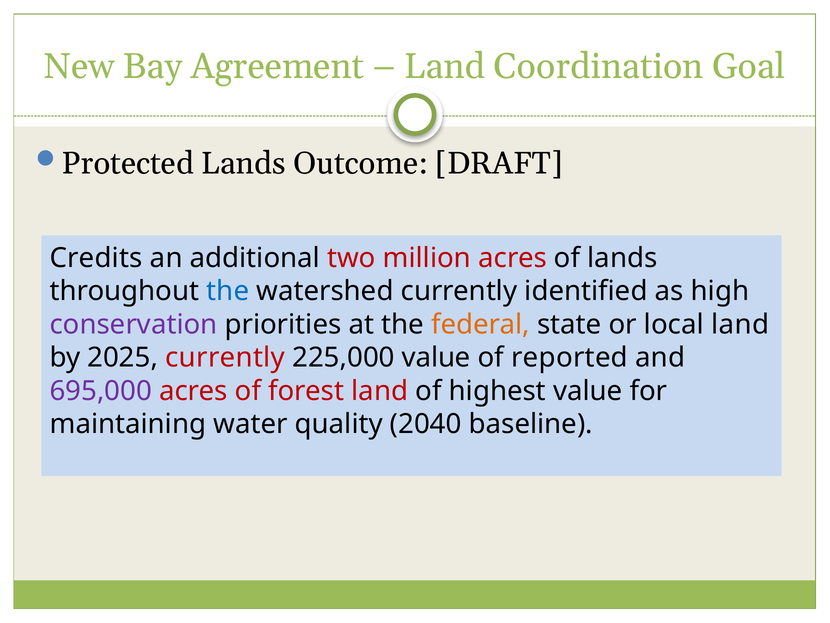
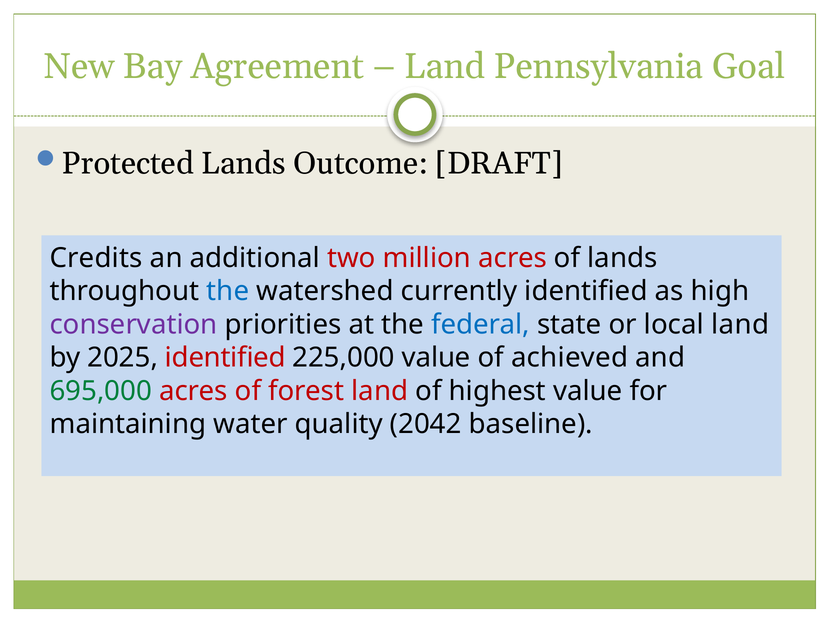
Coordination: Coordination -> Pennsylvania (599, 67)
federal colour: orange -> blue (481, 324)
2025 currently: currently -> identified (225, 357)
reported: reported -> achieved (570, 357)
695,000 colour: purple -> green (101, 391)
2040: 2040 -> 2042 (426, 424)
